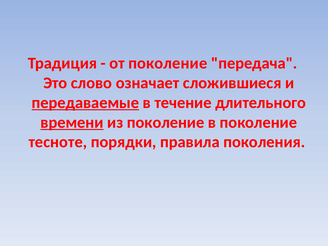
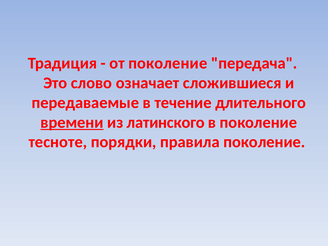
передаваемые underline: present -> none (85, 103)
из поколение: поколение -> латинского (166, 122)
правила поколения: поколения -> поколение (264, 142)
